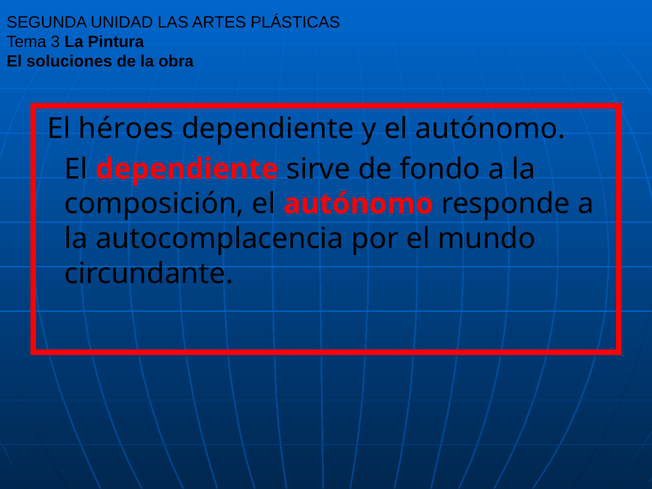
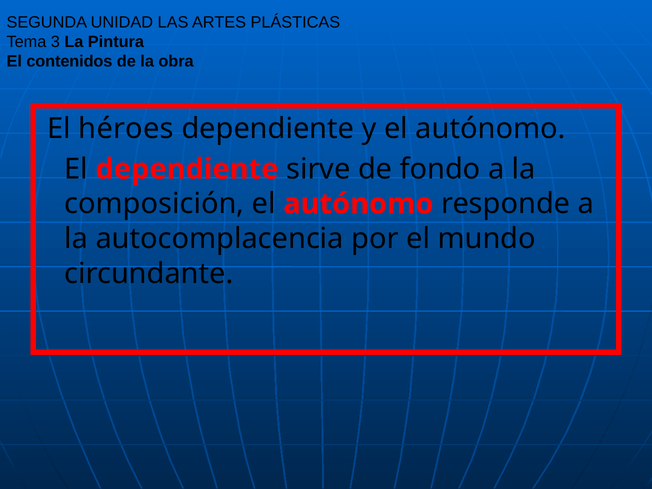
soluciones: soluciones -> contenidos (69, 61)
